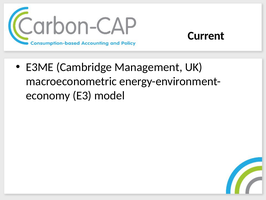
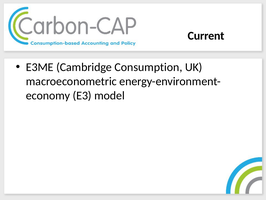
Management: Management -> Consumption (148, 67)
